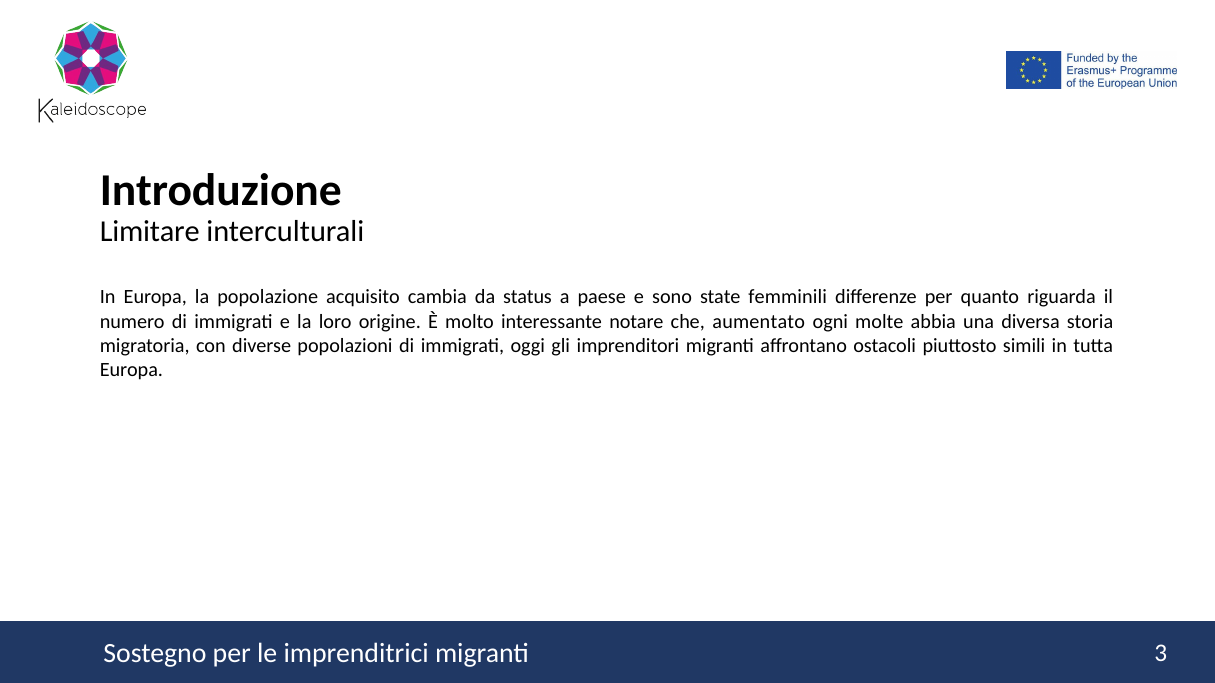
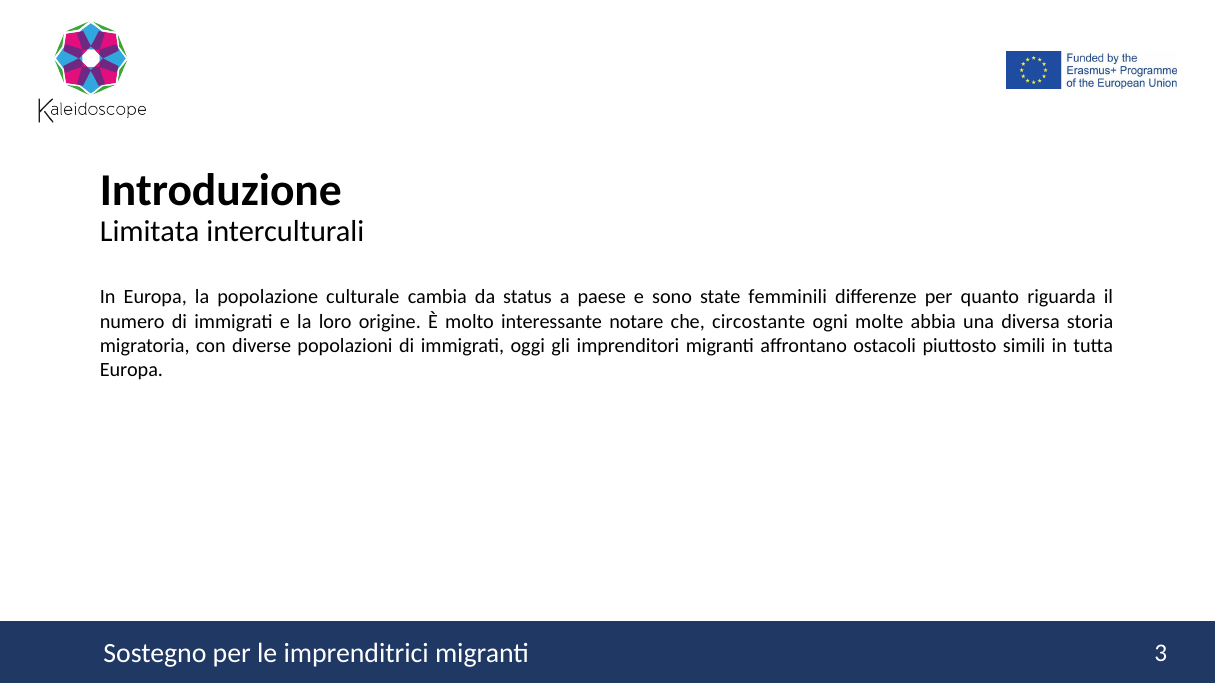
Limitare: Limitare -> Limitata (150, 231)
acquisito: acquisito -> culturale (363, 297)
aumentato: aumentato -> circostante (759, 322)
